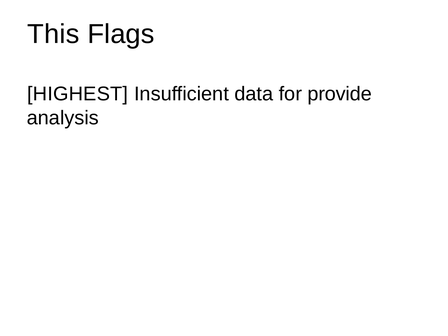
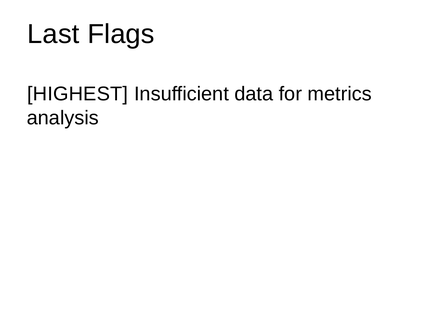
This: This -> Last (53, 34)
provide: provide -> metrics (340, 94)
